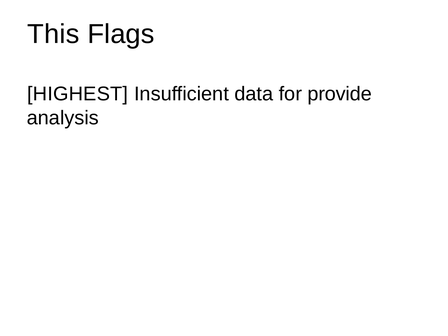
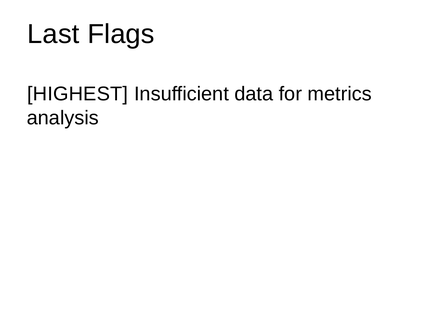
This: This -> Last (53, 34)
provide: provide -> metrics (340, 94)
